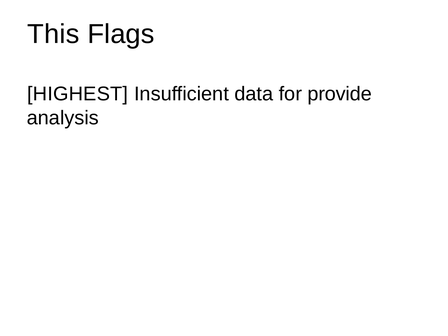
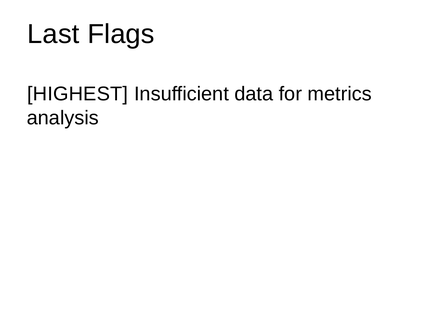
This: This -> Last (53, 34)
provide: provide -> metrics (340, 94)
